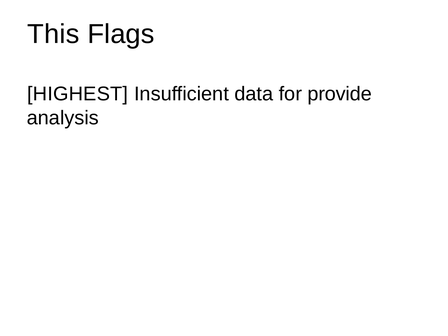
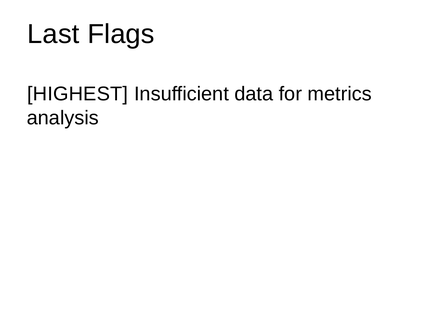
This: This -> Last (53, 34)
provide: provide -> metrics (340, 94)
